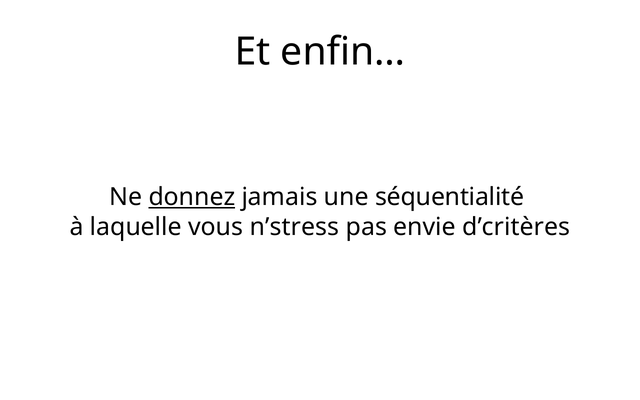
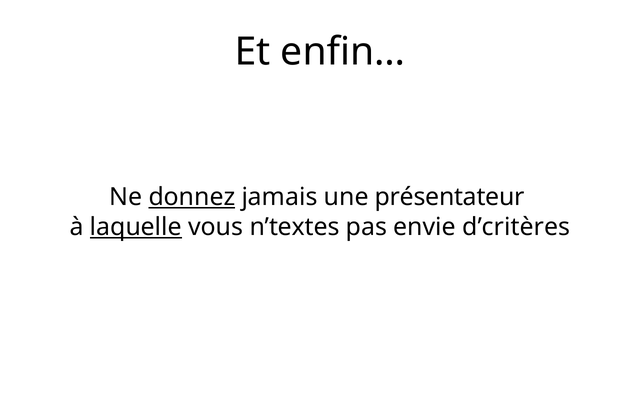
séquentialité: séquentialité -> présentateur (450, 197)
laquelle underline: none -> present (136, 227)
n’stress: n’stress -> n’textes (295, 227)
